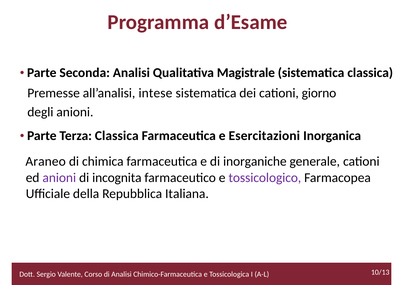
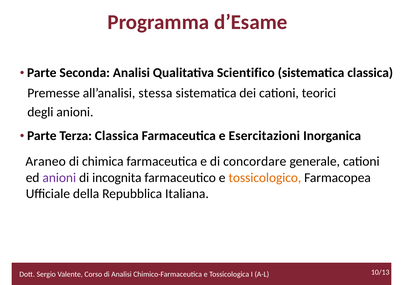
Magistrale: Magistrale -> Scientifico (246, 73)
intese: intese -> stessa (155, 93)
giorno: giorno -> teorici (319, 93)
inorganiche: inorganiche -> concordare (255, 161)
tossicologico colour: purple -> orange (265, 178)
